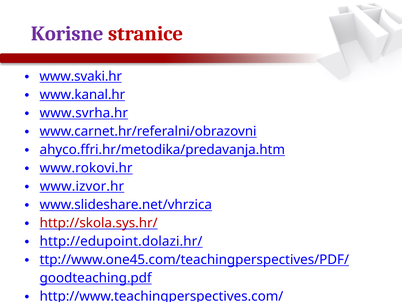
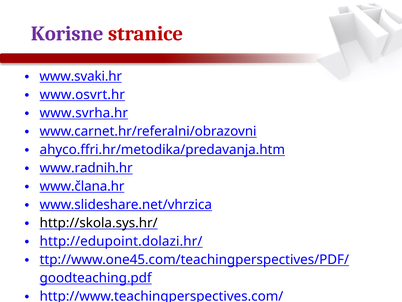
www.kanal.hr: www.kanal.hr -> www.osvrt.hr (82, 95)
www.rokovi.hr: www.rokovi.hr -> www.radnih.hr (86, 168)
www.izvor.hr: www.izvor.hr -> www.člana.hr (82, 186)
http://skola.sys.hr/ colour: red -> black (99, 223)
